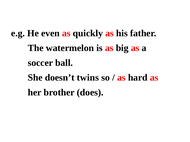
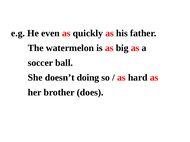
twins: twins -> doing (88, 78)
